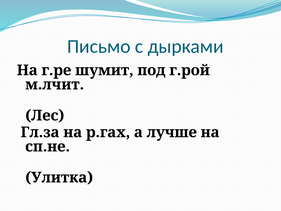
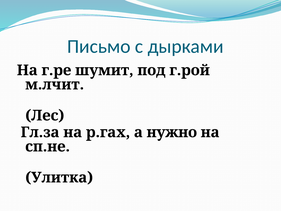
лучше: лучше -> нужно (172, 132)
